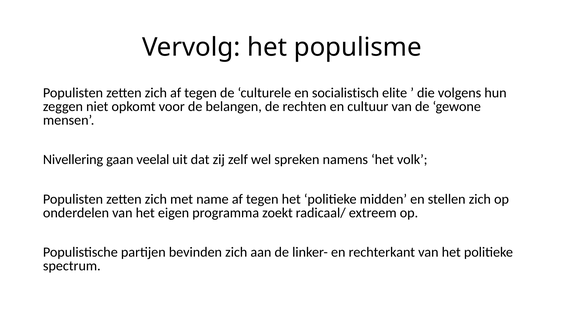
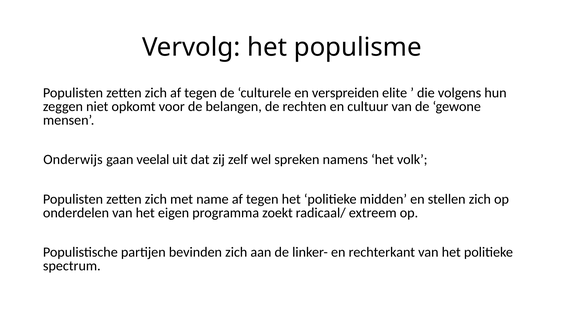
socialistisch: socialistisch -> verspreiden (346, 93)
Nivellering: Nivellering -> Onderwijs (73, 160)
